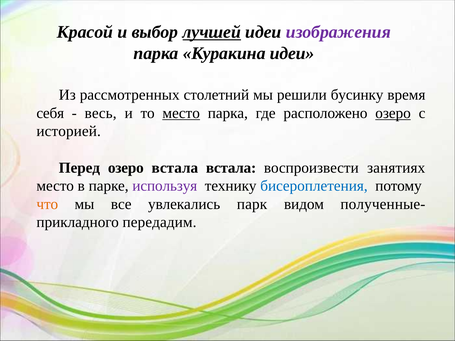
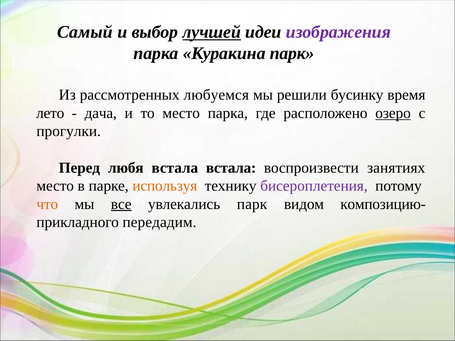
Красой: Красой -> Самый (85, 32)
Куракина идеи: идеи -> парк (292, 53)
столетний: столетний -> любуемся (216, 95)
себя: себя -> лето (50, 113)
весь: весь -> дача (101, 113)
место underline: present -> none (181, 113)
историей: историей -> прогулки (69, 131)
Перед озеро: озеро -> любя (126, 168)
используя colour: purple -> orange (165, 186)
бисероплетения colour: blue -> purple (314, 186)
все underline: none -> present (121, 204)
полученные-: полученные- -> композицию- (383, 204)
